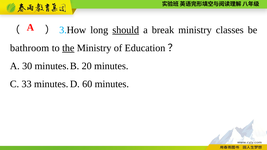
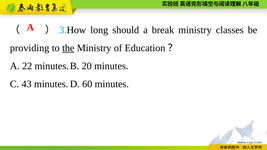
should underline: present -> none (126, 30)
bathroom: bathroom -> providing (30, 48)
30: 30 -> 22 (27, 66)
33: 33 -> 43 (27, 84)
